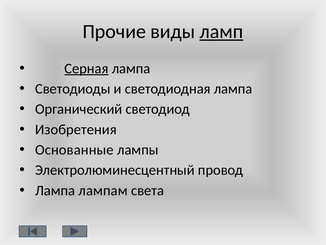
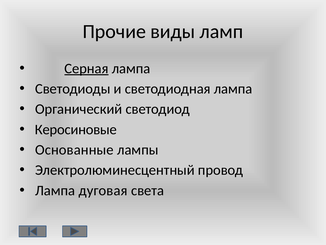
ламп underline: present -> none (221, 32)
Изобретения: Изобретения -> Керосиновые (76, 129)
лампам: лампам -> дуговая (103, 190)
